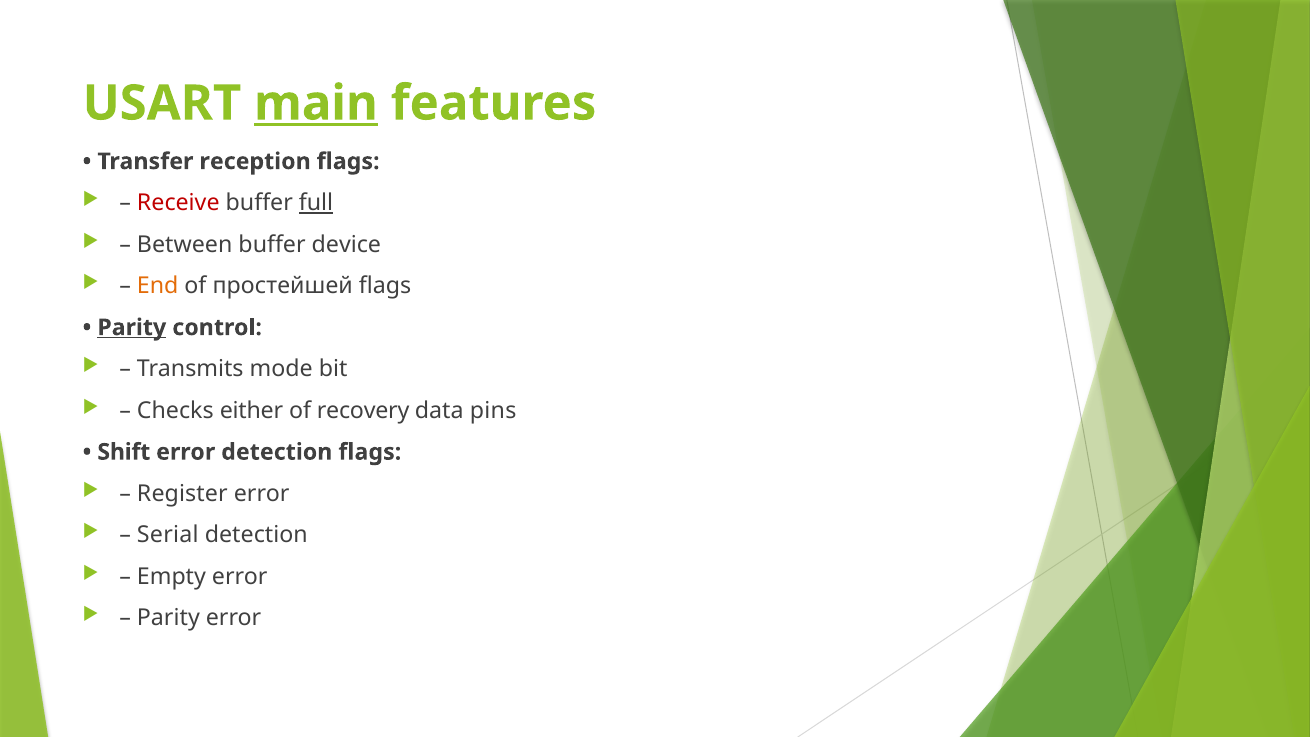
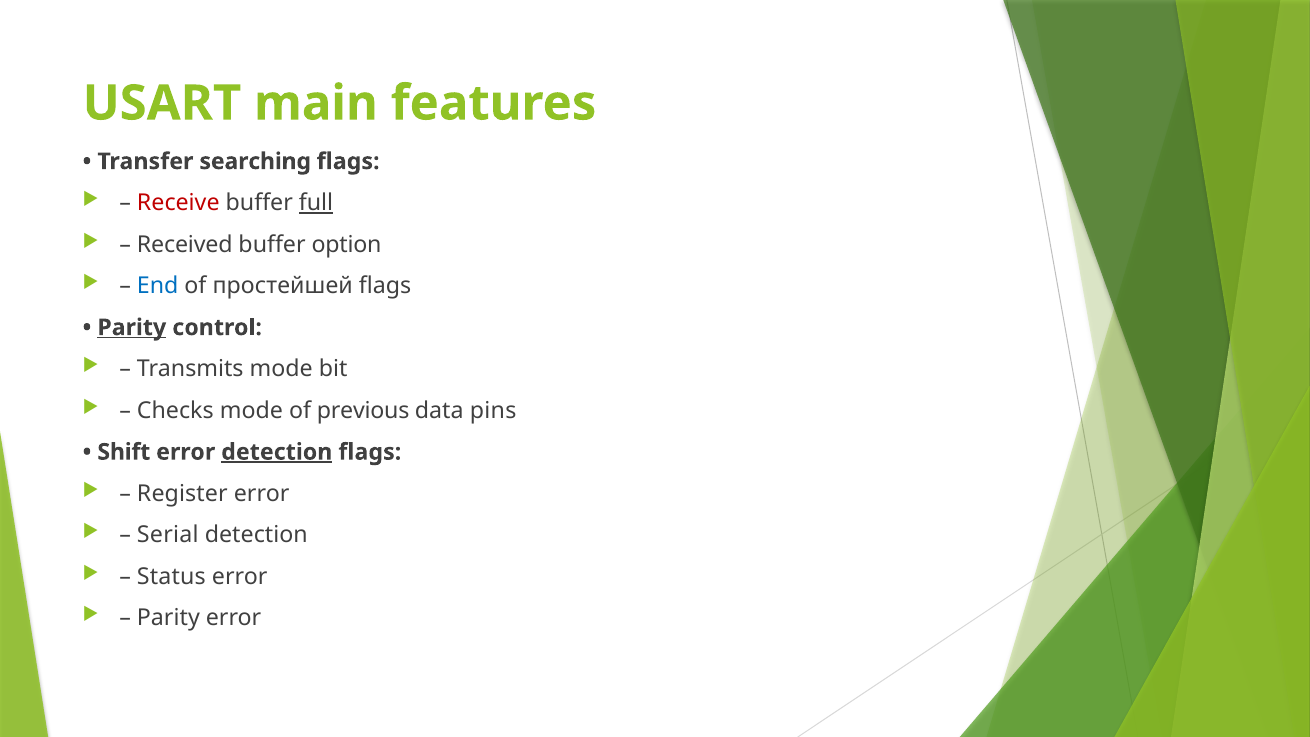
main underline: present -> none (316, 103)
reception: reception -> searching (255, 161)
Between: Between -> Received (185, 244)
device: device -> option (346, 244)
End colour: orange -> blue (158, 286)
Checks either: either -> mode (251, 410)
recovery: recovery -> previous (363, 410)
detection underline: none -> present (277, 452)
Empty: Empty -> Status (171, 576)
